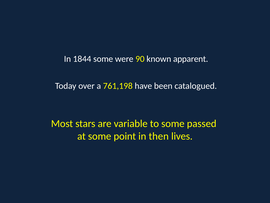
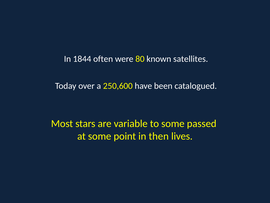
1844 some: some -> often (103, 59)
90: 90 -> 80 (140, 59)
apparent: apparent -> satellites (191, 59)
761,198: 761,198 -> 250,600 (118, 86)
